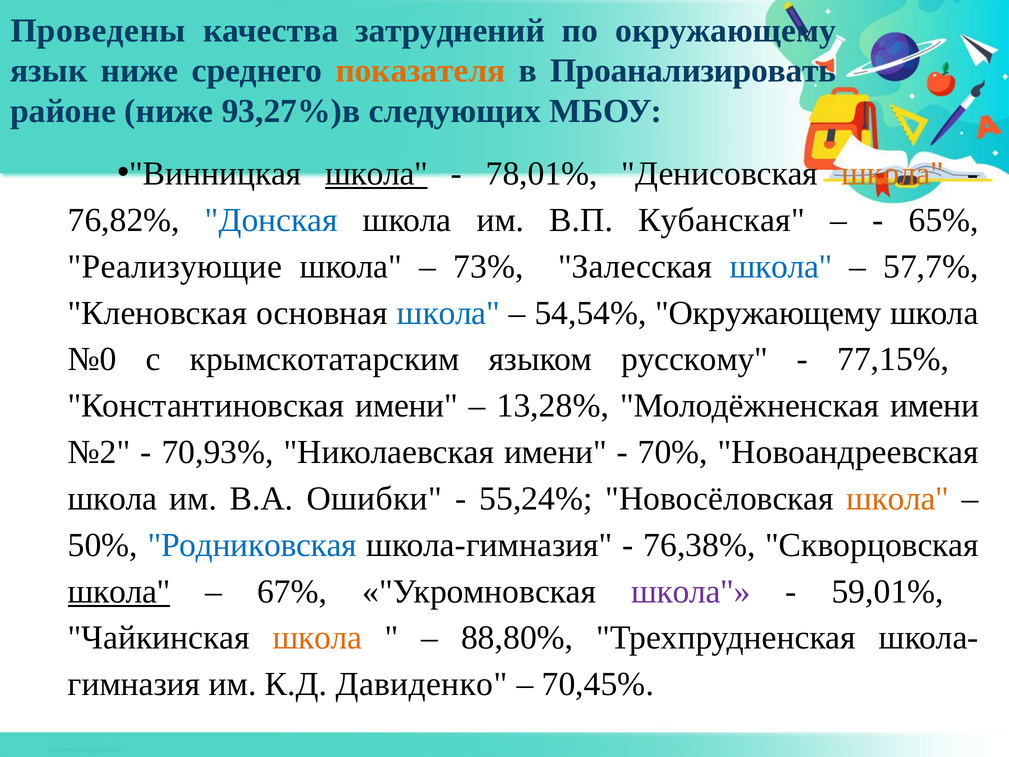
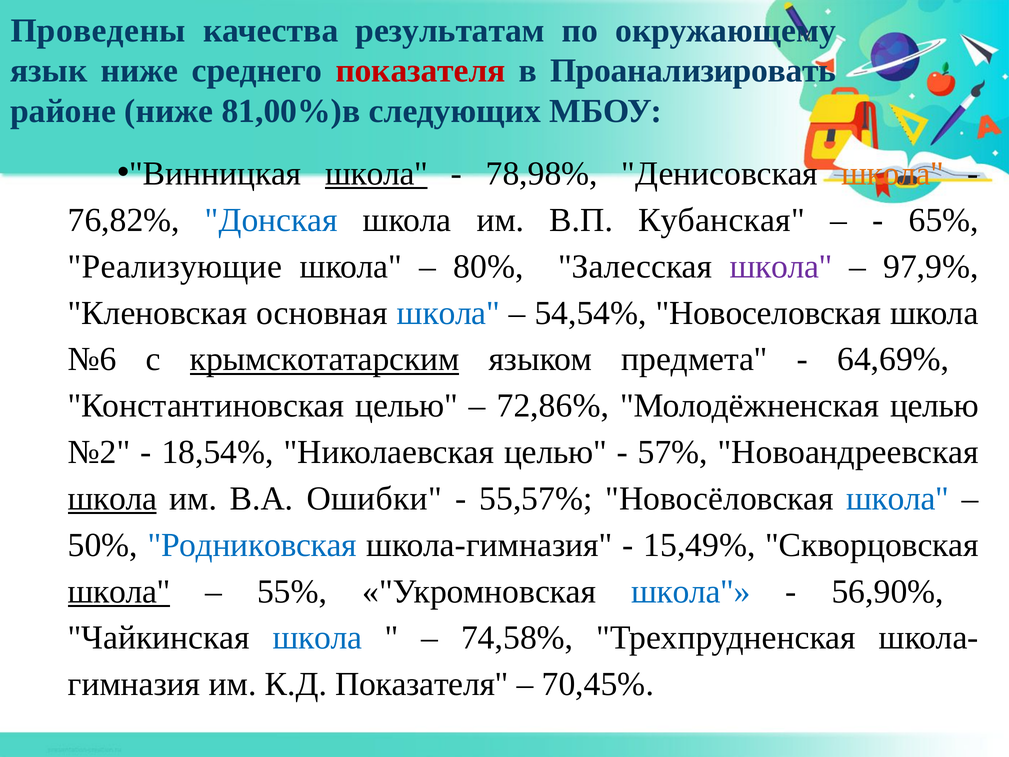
затруднений: затруднений -> результатам (450, 30)
показателя colour: orange -> red (421, 71)
93,27%)в: 93,27%)в -> 81,00%)в (291, 111)
78,01%: 78,01% -> 78,98% (542, 174)
73%: 73% -> 80% (488, 266)
школа colour: blue -> purple (781, 266)
57,7%: 57,7% -> 97,9% (931, 266)
54,54% Окружающему: Окружающему -> Новоселовская (768, 313)
№0: №0 -> №6 (92, 359)
крымскотатарским underline: none -> present (325, 359)
русскому: русскому -> предмета (694, 359)
77,15%: 77,15% -> 64,69% (893, 359)
Константиновская имени: имени -> целью (407, 406)
13,28%: 13,28% -> 72,86% (553, 406)
Молодёжненская имени: имени -> целью (935, 406)
70,93%: 70,93% -> 18,54% (218, 452)
Николаевская имени: имени -> целью (555, 452)
70%: 70% -> 57% (673, 452)
школа underline: none -> present (112, 498)
55,24%: 55,24% -> 55,57% (536, 498)
школа colour: orange -> blue (898, 498)
76,38%: 76,38% -> 15,49% (699, 545)
67%: 67% -> 55% (292, 591)
школа colour: purple -> blue (691, 591)
59,01%: 59,01% -> 56,90% (888, 591)
школа colour: orange -> blue (317, 638)
88,80%: 88,80% -> 74,58% (517, 638)
К.Д Давиденко: Давиденко -> Показателя (422, 684)
